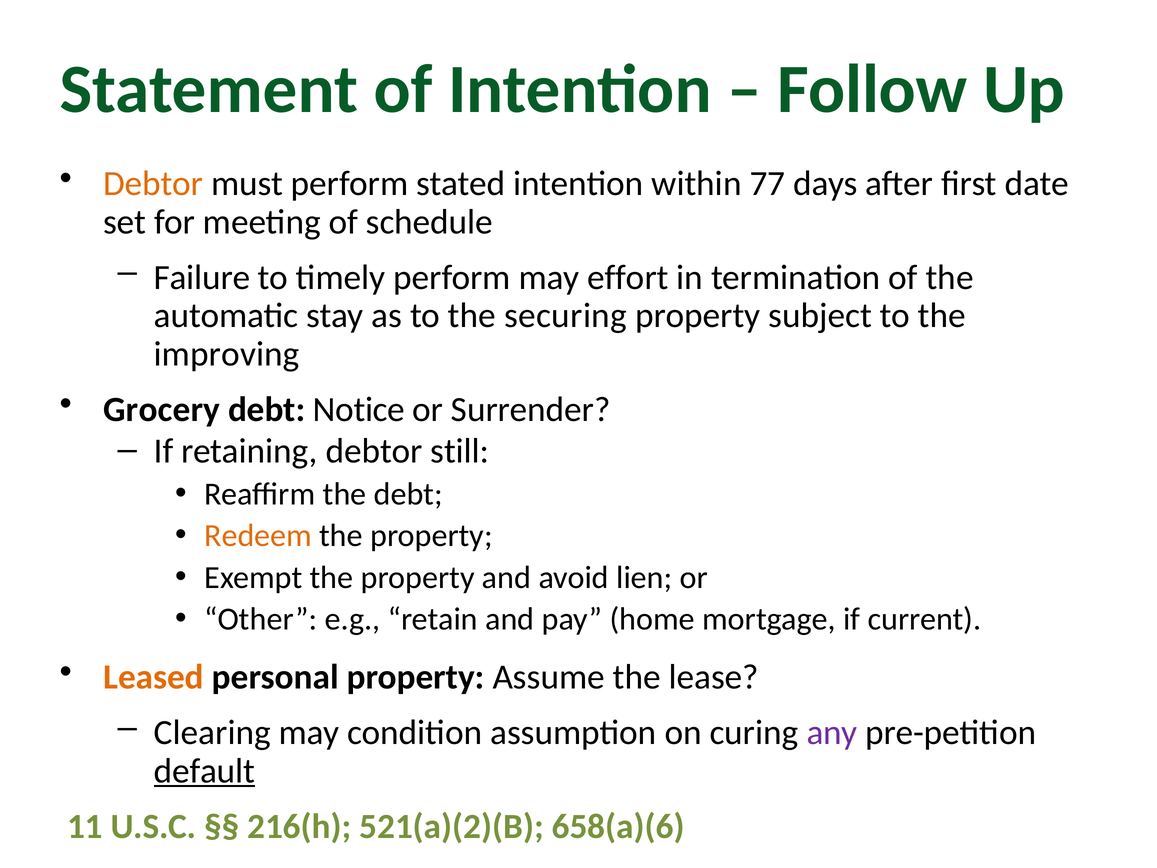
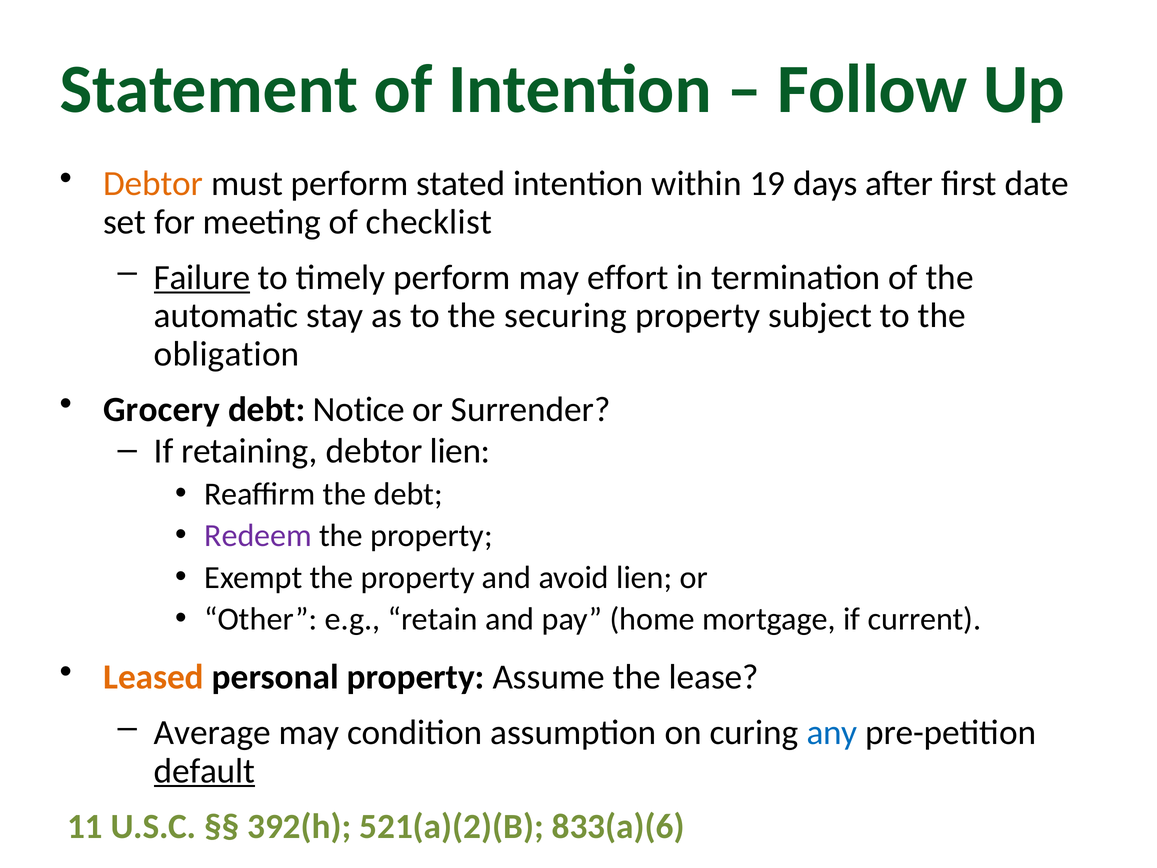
77: 77 -> 19 (767, 184)
schedule: schedule -> checklist (429, 222)
Failure underline: none -> present (202, 277)
improving: improving -> obligation (227, 354)
debtor still: still -> lien (460, 451)
Redeem colour: orange -> purple (258, 536)
Clearing: Clearing -> Average (212, 733)
any colour: purple -> blue (832, 733)
216(h: 216(h -> 392(h (299, 826)
658(a)(6: 658(a)(6 -> 833(a)(6 (618, 826)
